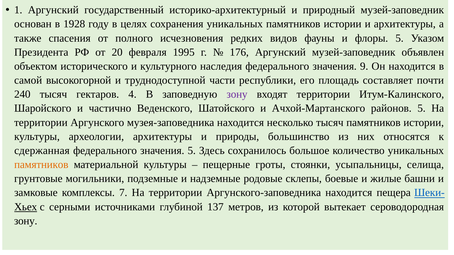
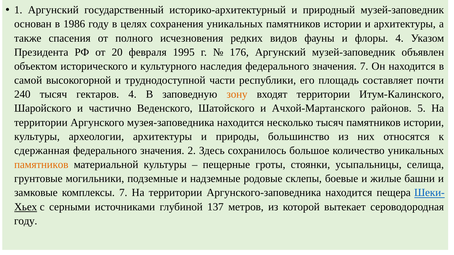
1928: 1928 -> 1986 (74, 24)
флоры 5: 5 -> 4 (400, 38)
значения 9: 9 -> 7 (364, 66)
зону colour: purple -> orange (237, 94)
значения 5: 5 -> 2 (192, 151)
зону: зону -> году (26, 221)
